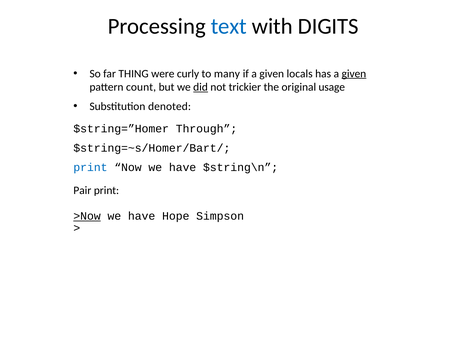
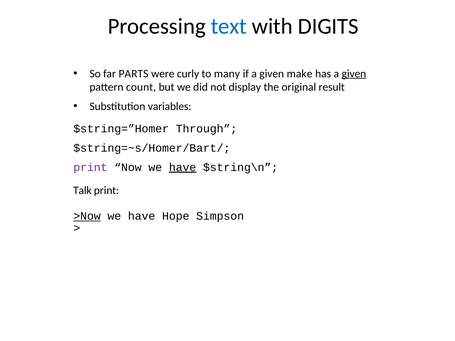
THING: THING -> PARTS (134, 74)
locals: locals -> make (300, 74)
did underline: present -> none (201, 87)
trickier: trickier -> display (245, 87)
usage: usage -> result (332, 87)
denoted: denoted -> variables (170, 106)
print colour: blue -> purple (90, 167)
have underline: none -> present (183, 167)
Pair: Pair -> Talk (82, 191)
